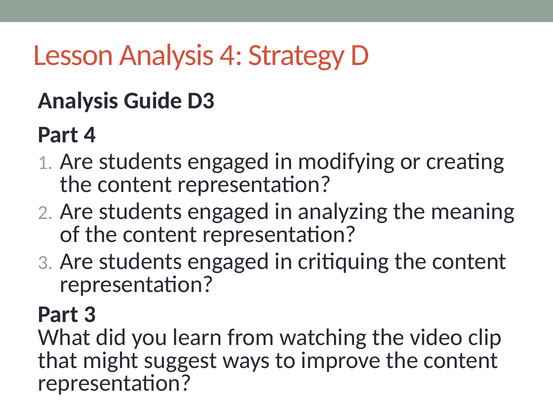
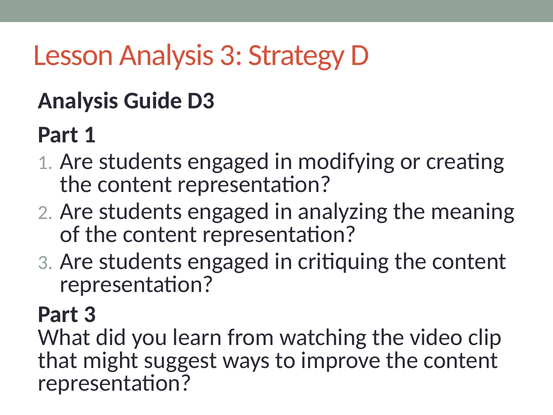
Analysis 4: 4 -> 3 (231, 55)
Part 4: 4 -> 1 (90, 135)
